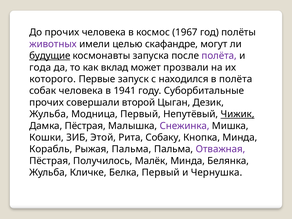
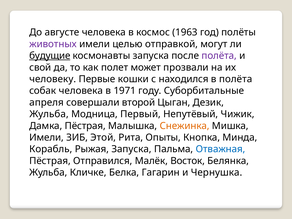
До прочих: прочих -> августе (62, 32)
1967: 1967 -> 1963 (185, 32)
скафандре: скафандре -> отправкой (171, 44)
года: года -> свой (40, 67)
вклад: вклад -> полет (115, 67)
которого: которого -> человеку (53, 79)
запуск: запуск -> кошки (133, 79)
1941: 1941 -> 1971 (125, 91)
прочих: прочих -> апреля (47, 102)
Чижик underline: present -> none (238, 114)
Снежинка colour: purple -> orange (185, 126)
Кошки: Кошки -> Имели (47, 137)
Собаку: Собаку -> Опыты (163, 137)
Рыжая Пальма: Пальма -> Запуска (132, 149)
Отважная colour: purple -> blue (221, 149)
Получилось: Получилось -> Отправился (103, 161)
Малёк Минда: Минда -> Восток (188, 161)
Белка Первый: Первый -> Гагарин (161, 173)
